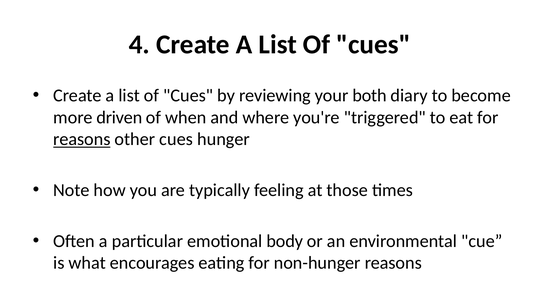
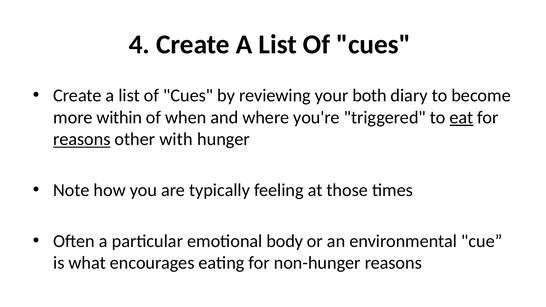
driven: driven -> within (119, 118)
eat underline: none -> present (461, 118)
other cues: cues -> with (176, 139)
